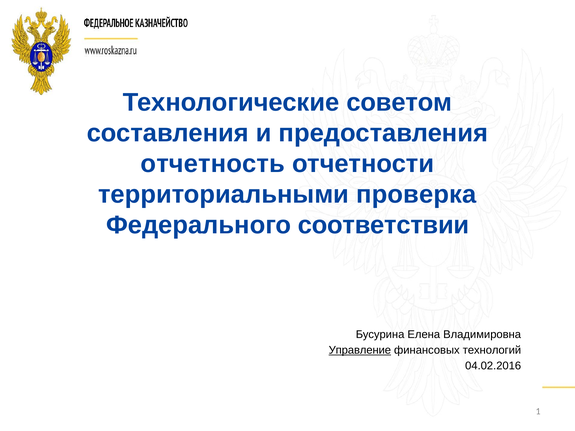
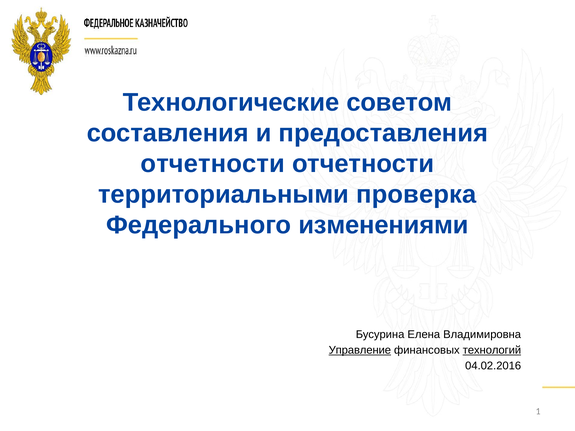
отчетность: отчетность -> отчетности (213, 164)
соответствии: соответствии -> изменениями (384, 225)
технологий underline: none -> present (492, 350)
